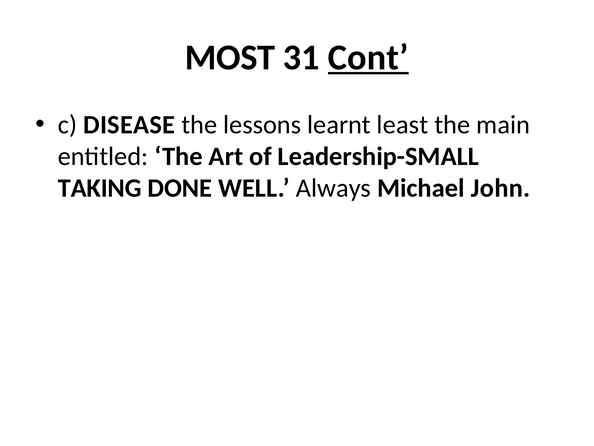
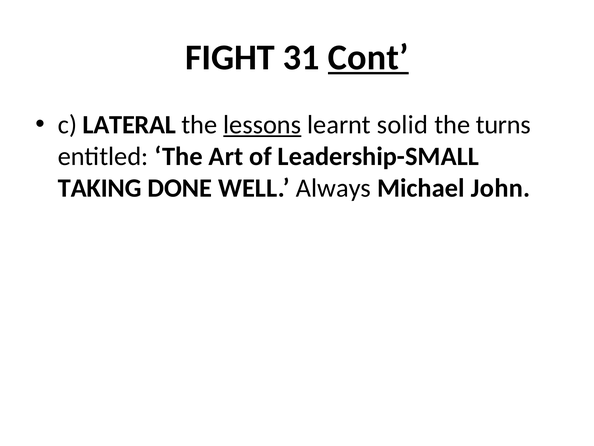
MOST: MOST -> FIGHT (230, 58)
DISEASE: DISEASE -> LATERAL (129, 125)
lessons underline: none -> present (262, 125)
least: least -> solid (402, 125)
main: main -> turns (503, 125)
